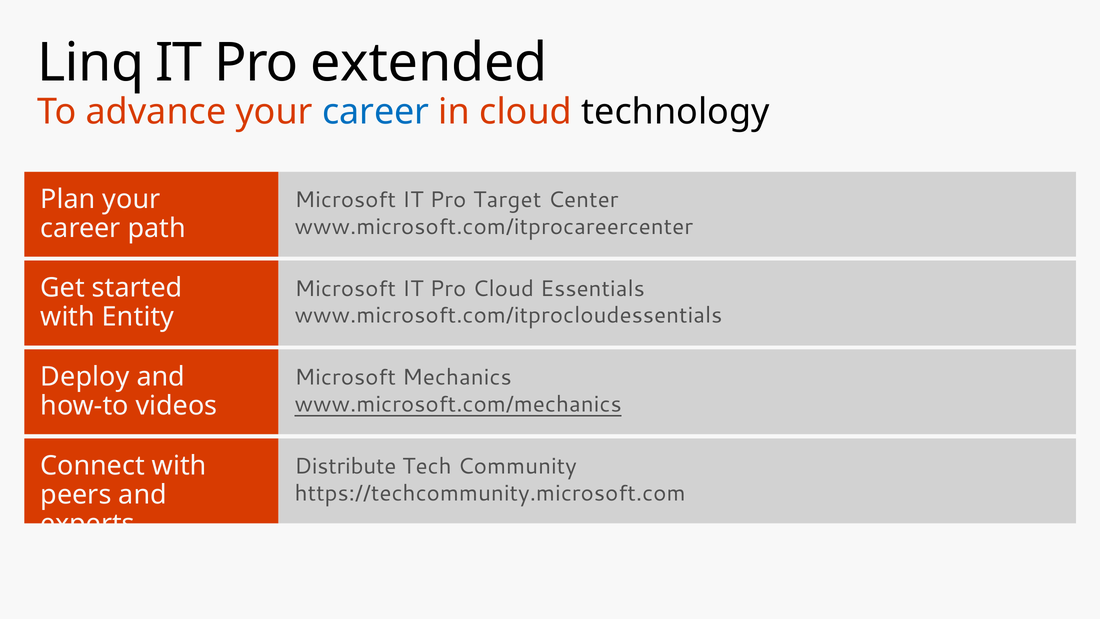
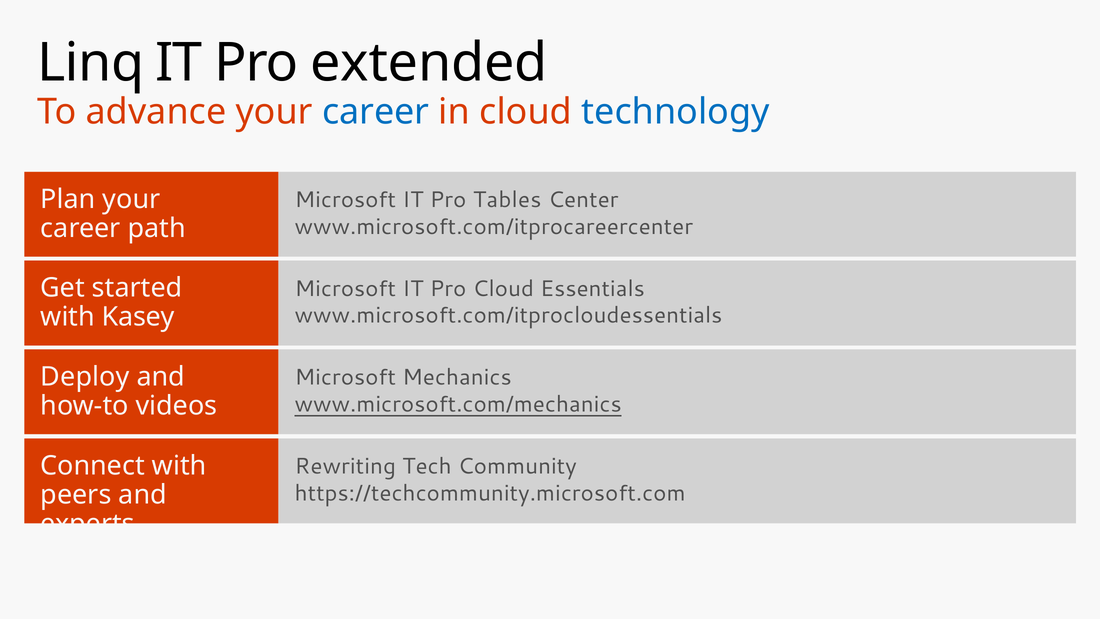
technology colour: black -> blue (675, 112)
Target: Target -> Tables (507, 200)
Entity: Entity -> Kasey (138, 317)
Distribute: Distribute -> Rewriting (345, 466)
